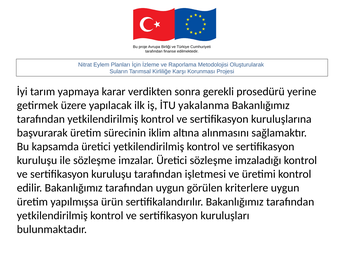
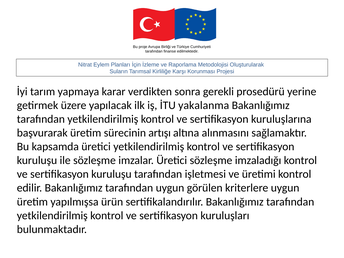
iklim: iklim -> artışı (160, 133)
